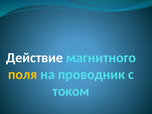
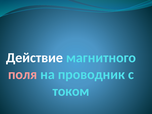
поля colour: yellow -> pink (23, 74)
